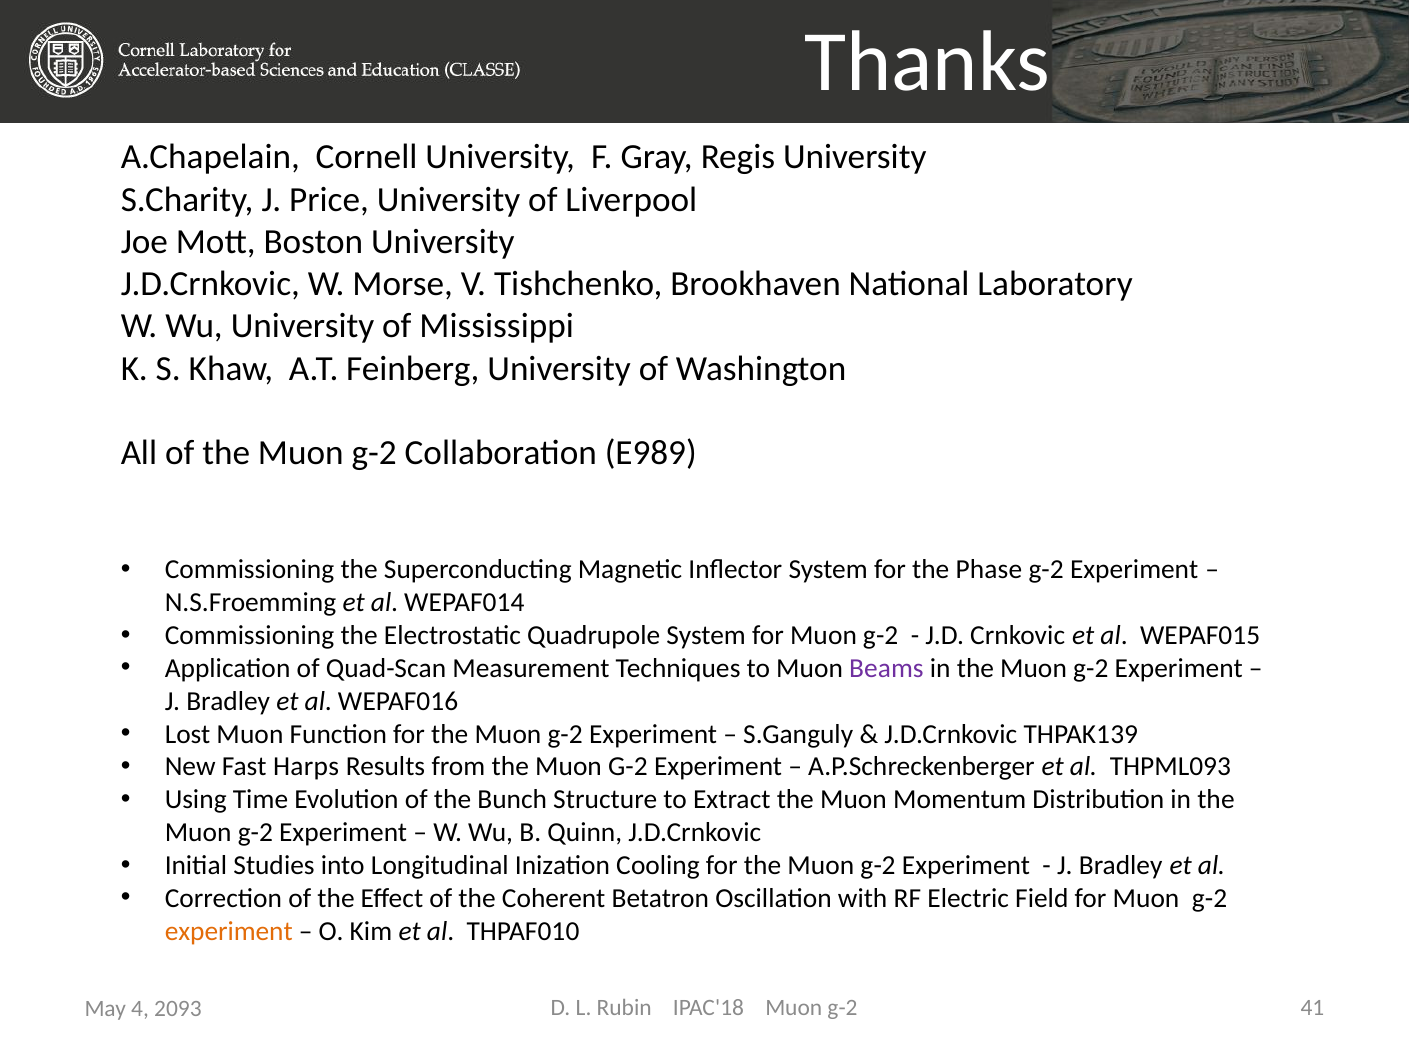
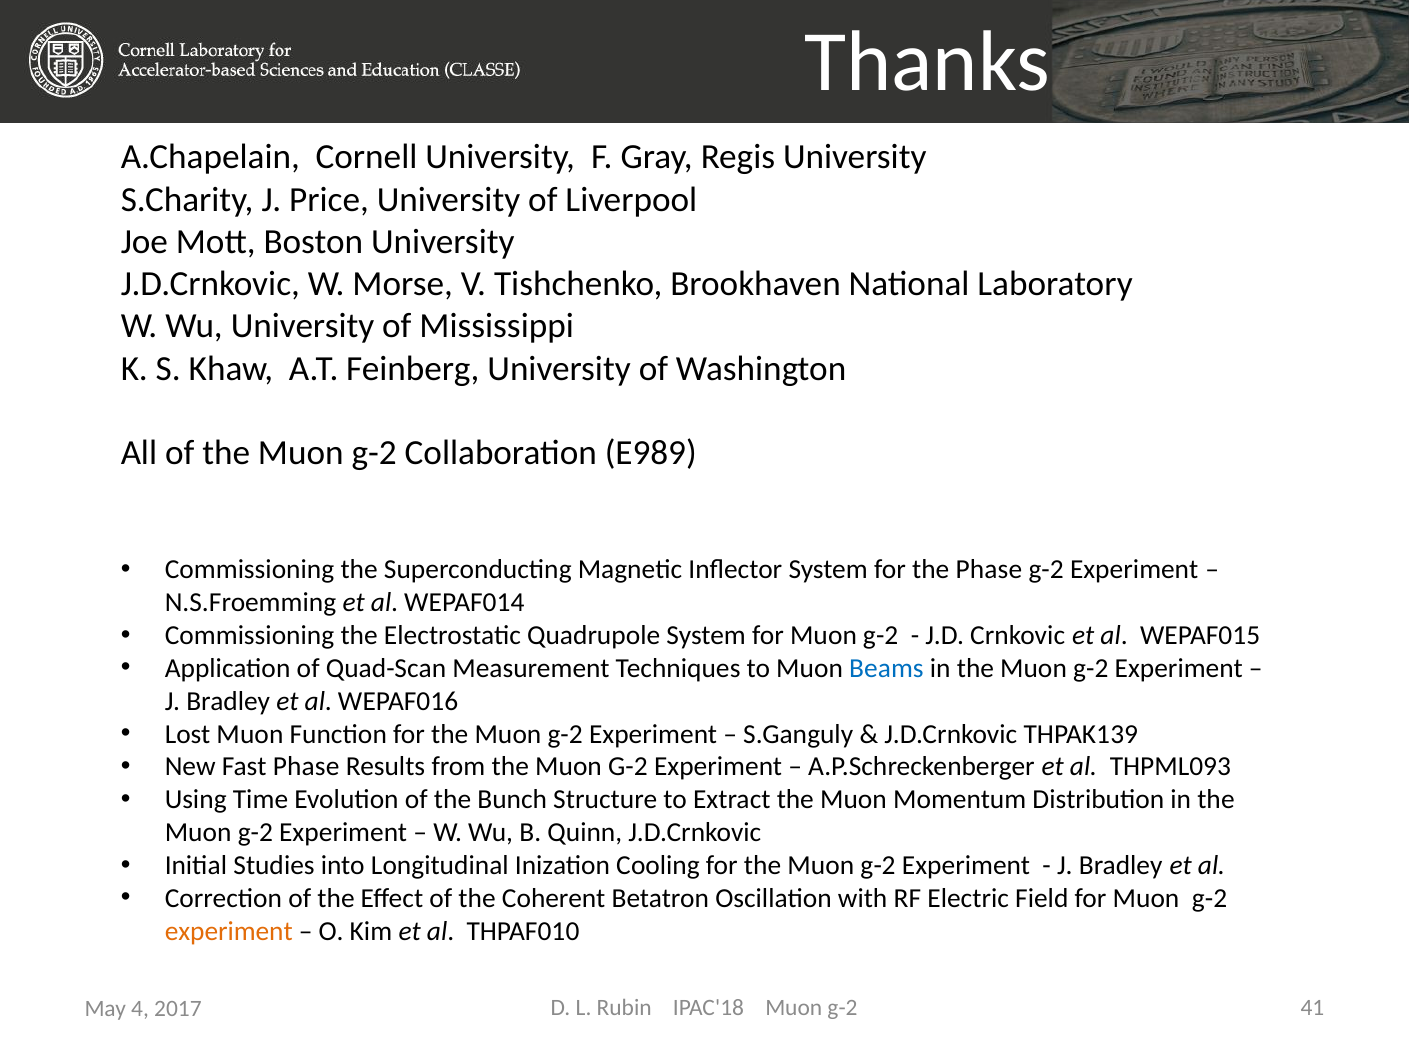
Beams colour: purple -> blue (886, 669)
Fast Harps: Harps -> Phase (306, 767)
2093: 2093 -> 2017 (178, 1009)
